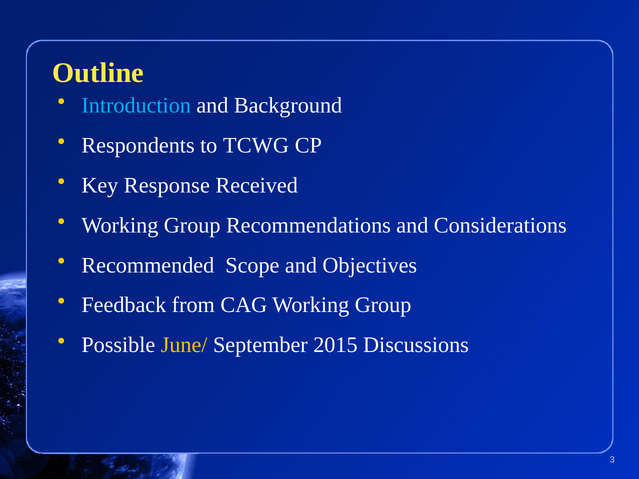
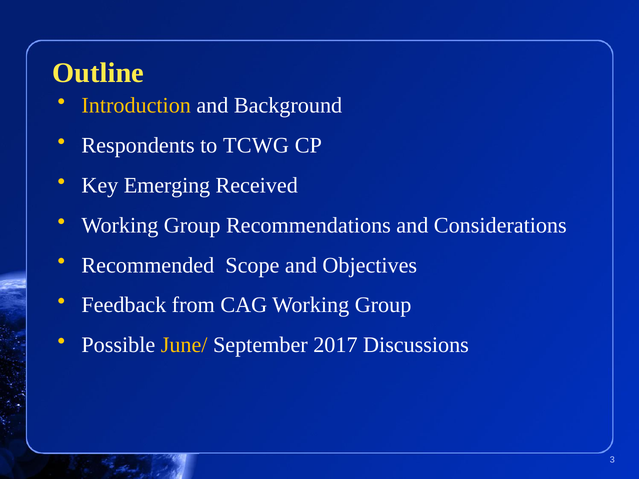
Introduction colour: light blue -> yellow (136, 106)
Response: Response -> Emerging (167, 186)
2015: 2015 -> 2017 (335, 345)
